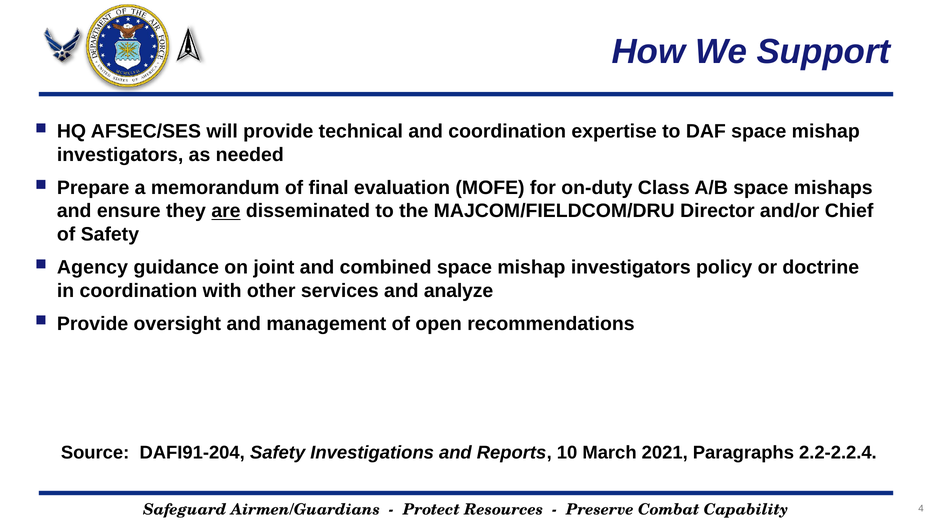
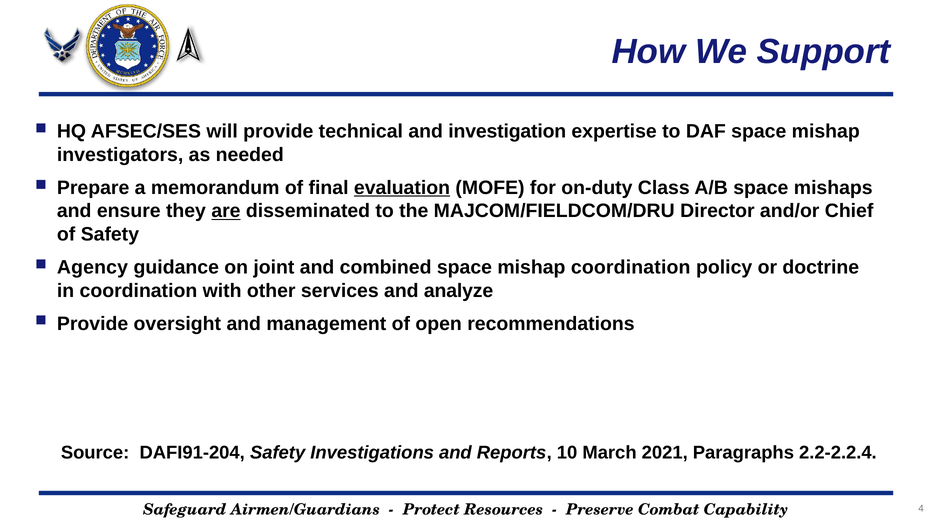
and coordination: coordination -> investigation (507, 132)
evaluation underline: none -> present (402, 188)
combined space mishap investigators: investigators -> coordination (631, 268)
